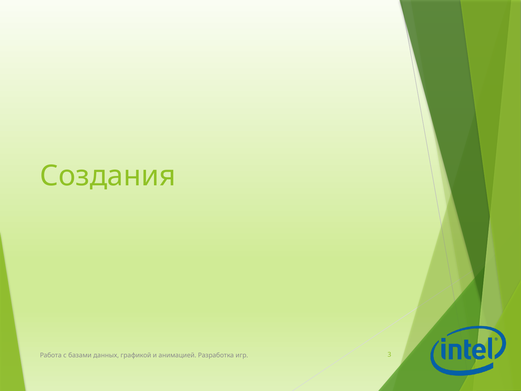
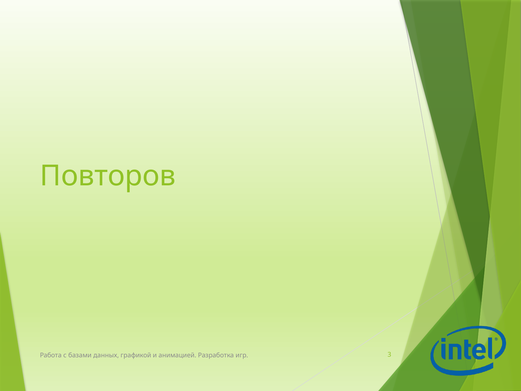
Создания: Создания -> Повторов (108, 176)
